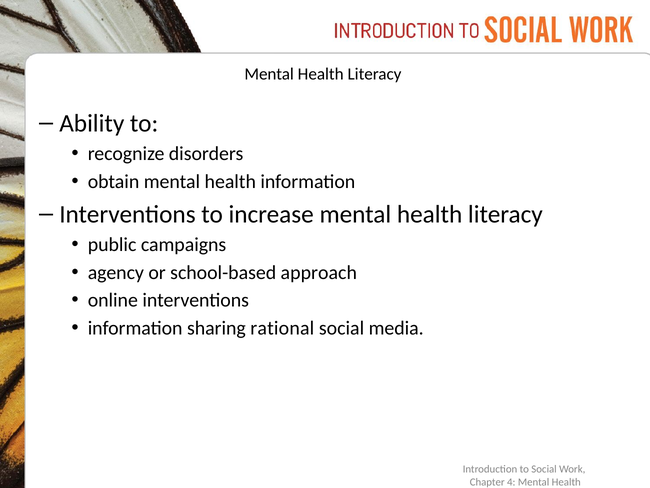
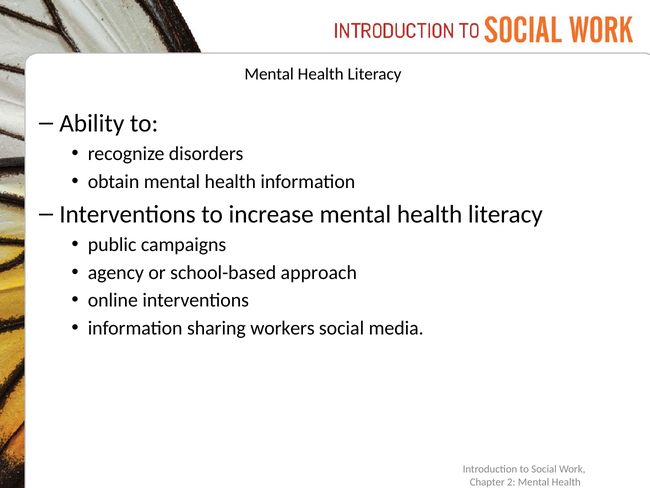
rational: rational -> workers (282, 328)
4: 4 -> 2 (511, 482)
